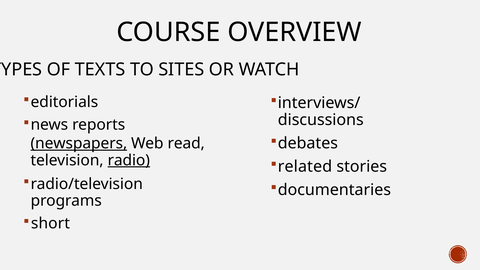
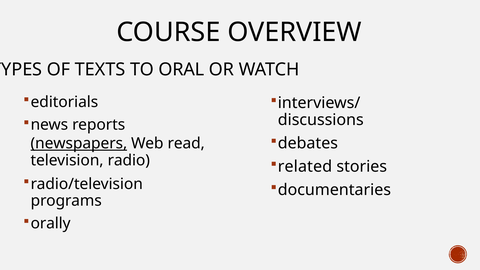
SITES: SITES -> ORAL (181, 69)
radio underline: present -> none (129, 160)
short: short -> orally (51, 224)
